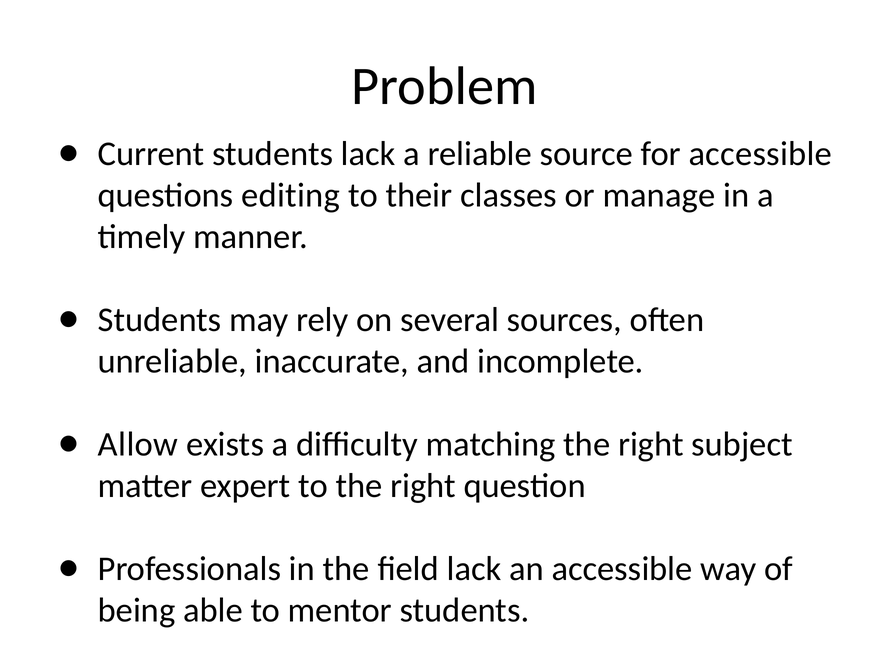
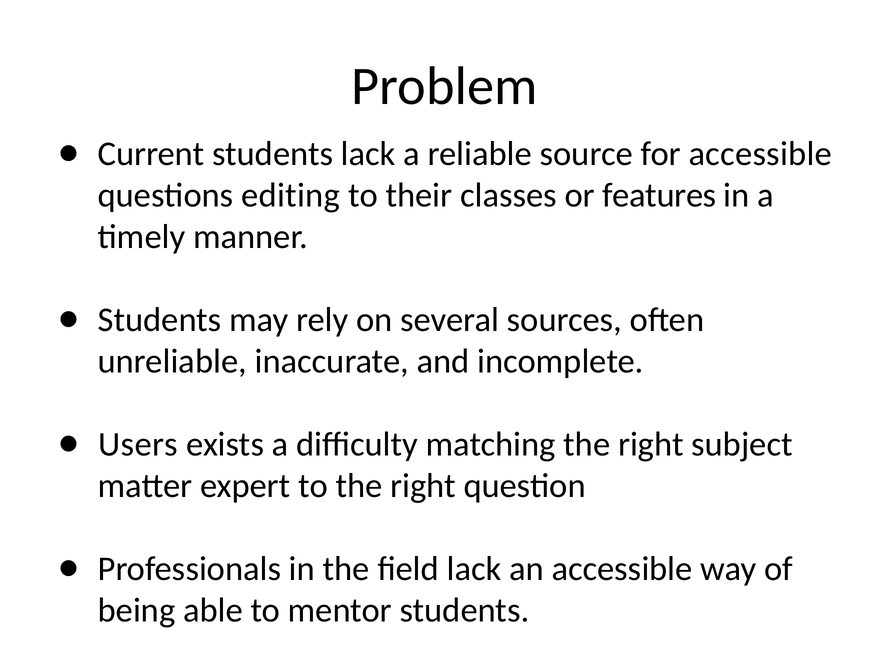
manage: manage -> features (659, 195)
Allow: Allow -> Users (138, 444)
